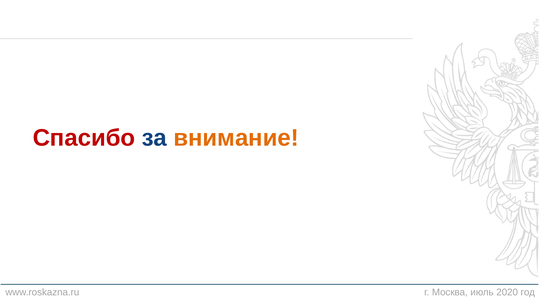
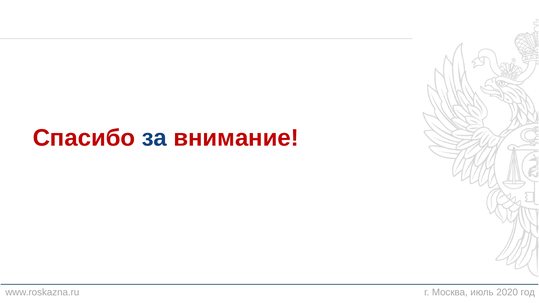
внимание colour: orange -> red (236, 138)
